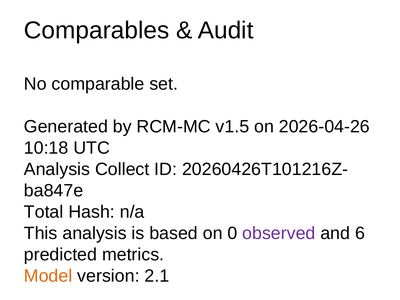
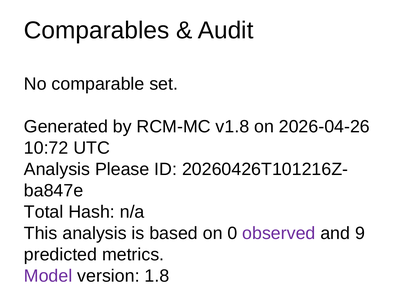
v1.5: v1.5 -> v1.8 (232, 127)
10:18: 10:18 -> 10:72 (46, 148)
Collect: Collect -> Please (122, 169)
6: 6 -> 9 (360, 233)
Model colour: orange -> purple (48, 276)
2.1: 2.1 -> 1.8 (157, 276)
